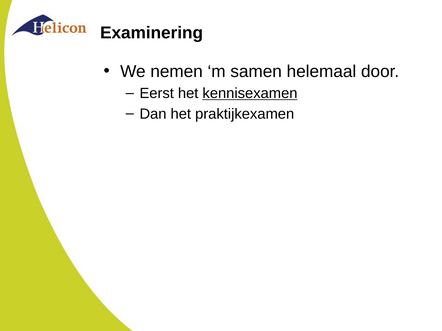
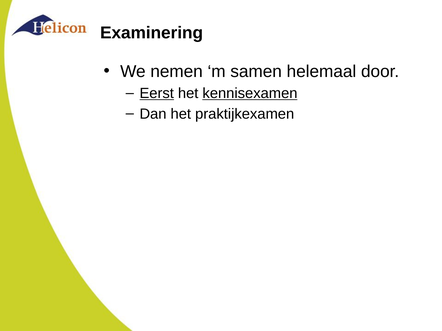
Eerst underline: none -> present (157, 94)
